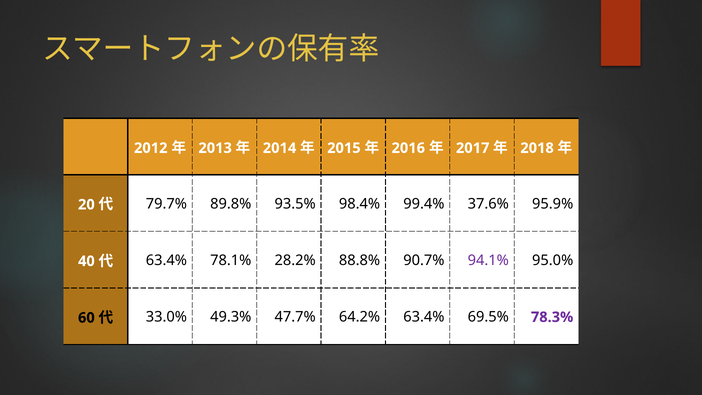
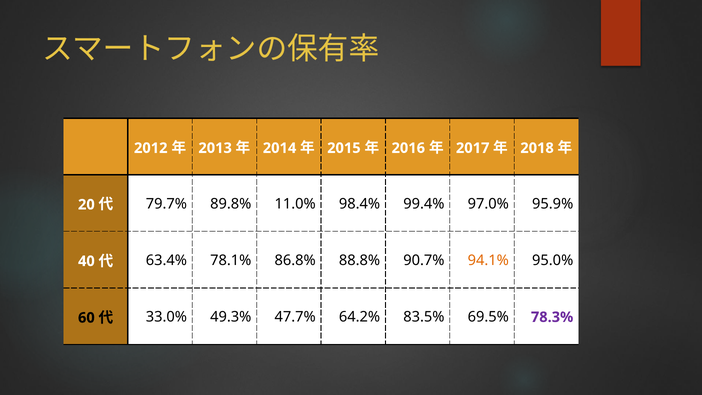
93.5%: 93.5% -> 11.0% (295, 204)
37.6%: 37.6% -> 97.0% (488, 204)
28.2%: 28.2% -> 86.8% (295, 260)
94.1% colour: purple -> orange (488, 260)
64.2% 63.4%: 63.4% -> 83.5% (424, 317)
